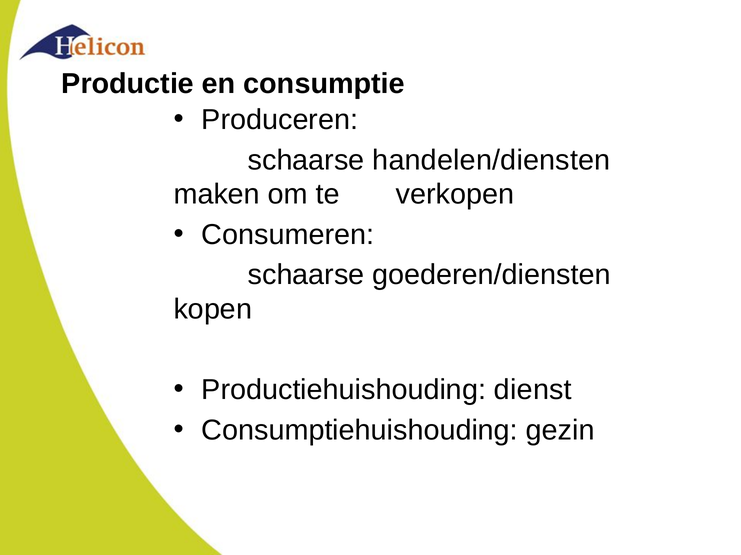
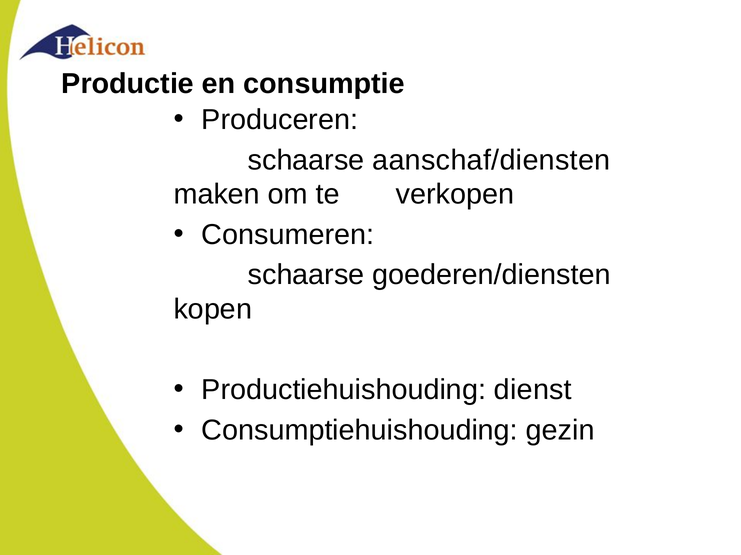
handelen/diensten: handelen/diensten -> aanschaf/diensten (491, 160)
